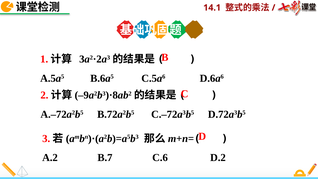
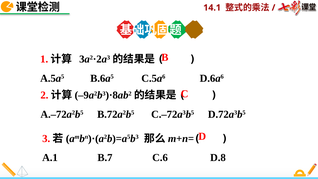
A.2: A.2 -> A.1 (50, 157)
D.2: D.2 -> D.8 (218, 157)
